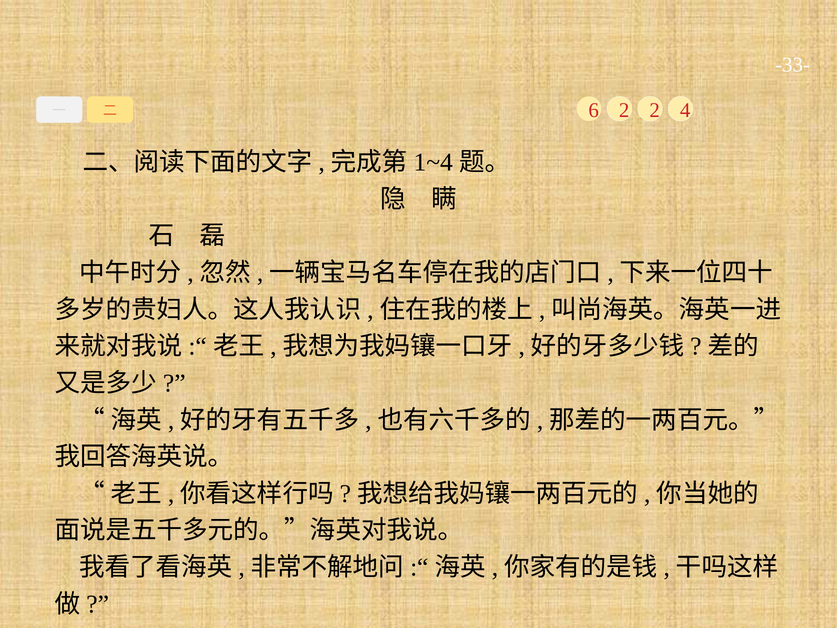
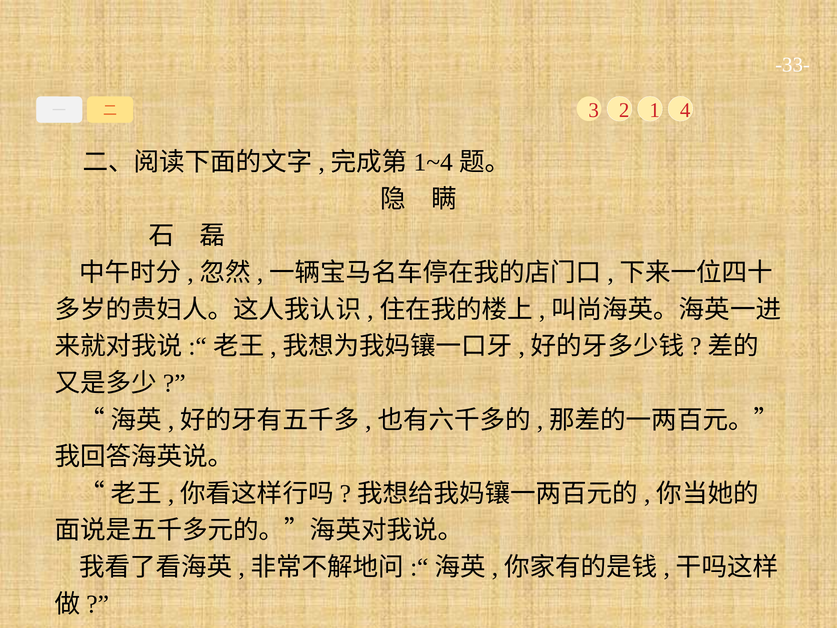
6: 6 -> 3 (594, 110)
2 2: 2 -> 1 (655, 110)
